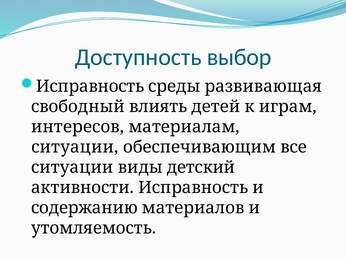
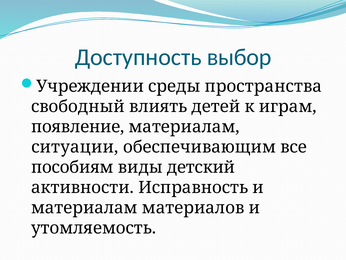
Исправность: Исправность -> Учреждении (90, 86)
развивающая: развивающая -> пространства (263, 86)
интересов: интересов -> появление (78, 127)
ситуации: ситуации -> пособиям (72, 167)
содержанию: содержанию -> материалам (84, 207)
